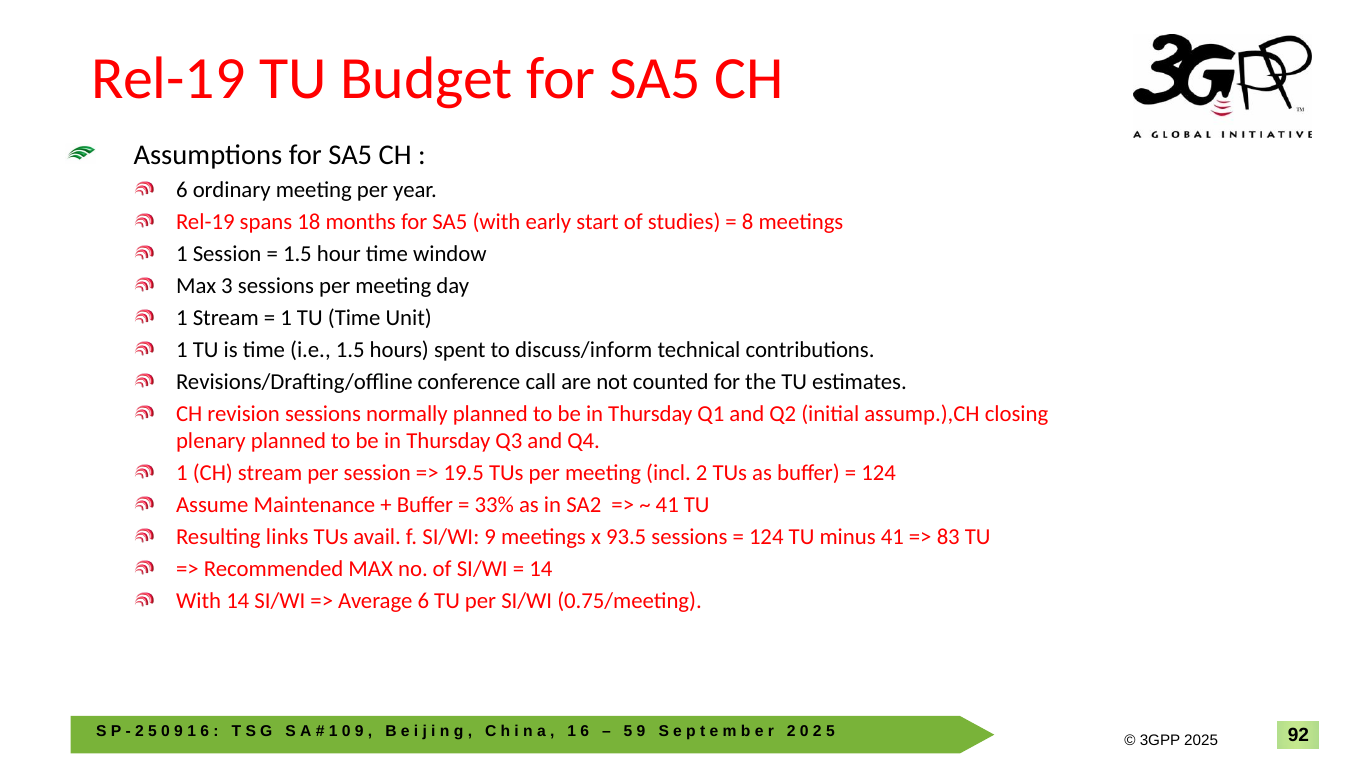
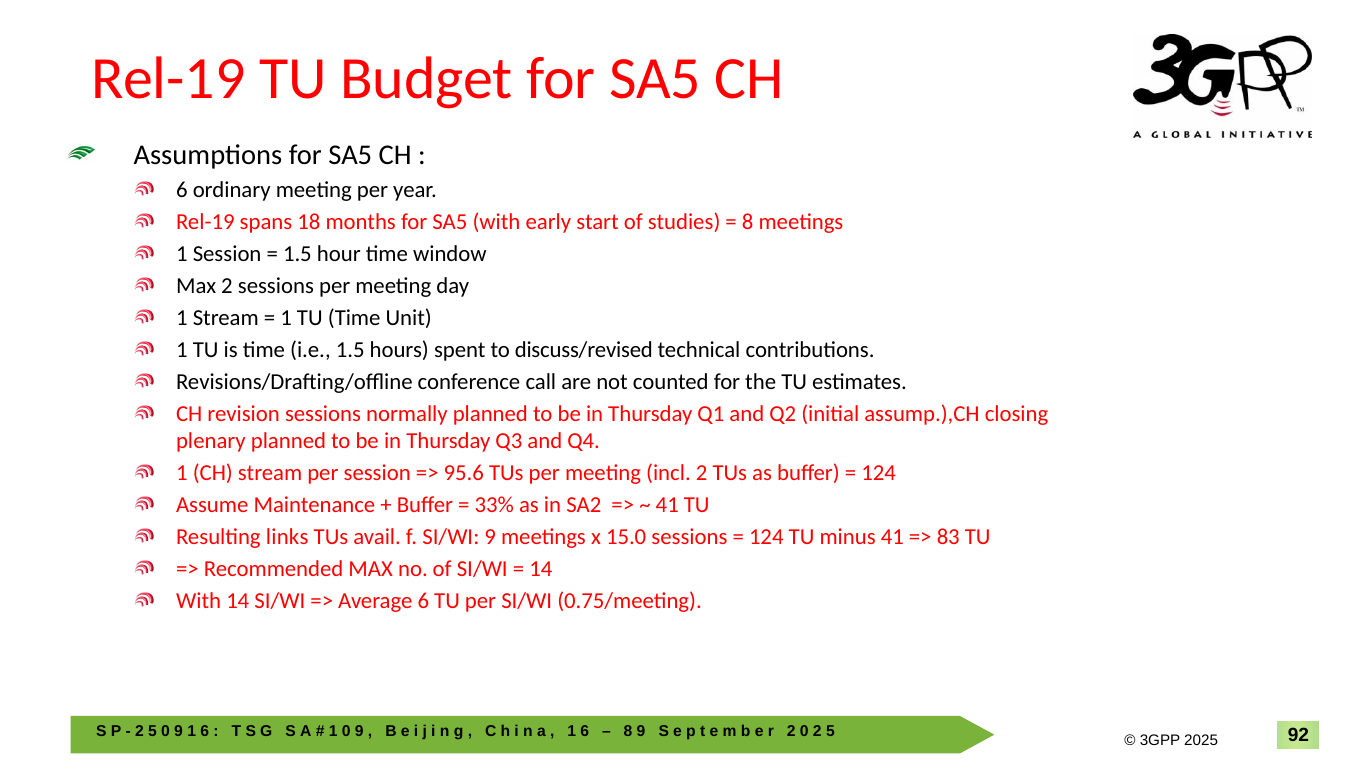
Max 3: 3 -> 2 (227, 286)
discuss/inform: discuss/inform -> discuss/revised (584, 350)
19.5: 19.5 -> 95.6 (464, 473)
93.5: 93.5 -> 15.0 (626, 537)
5: 5 -> 8 (628, 731)
